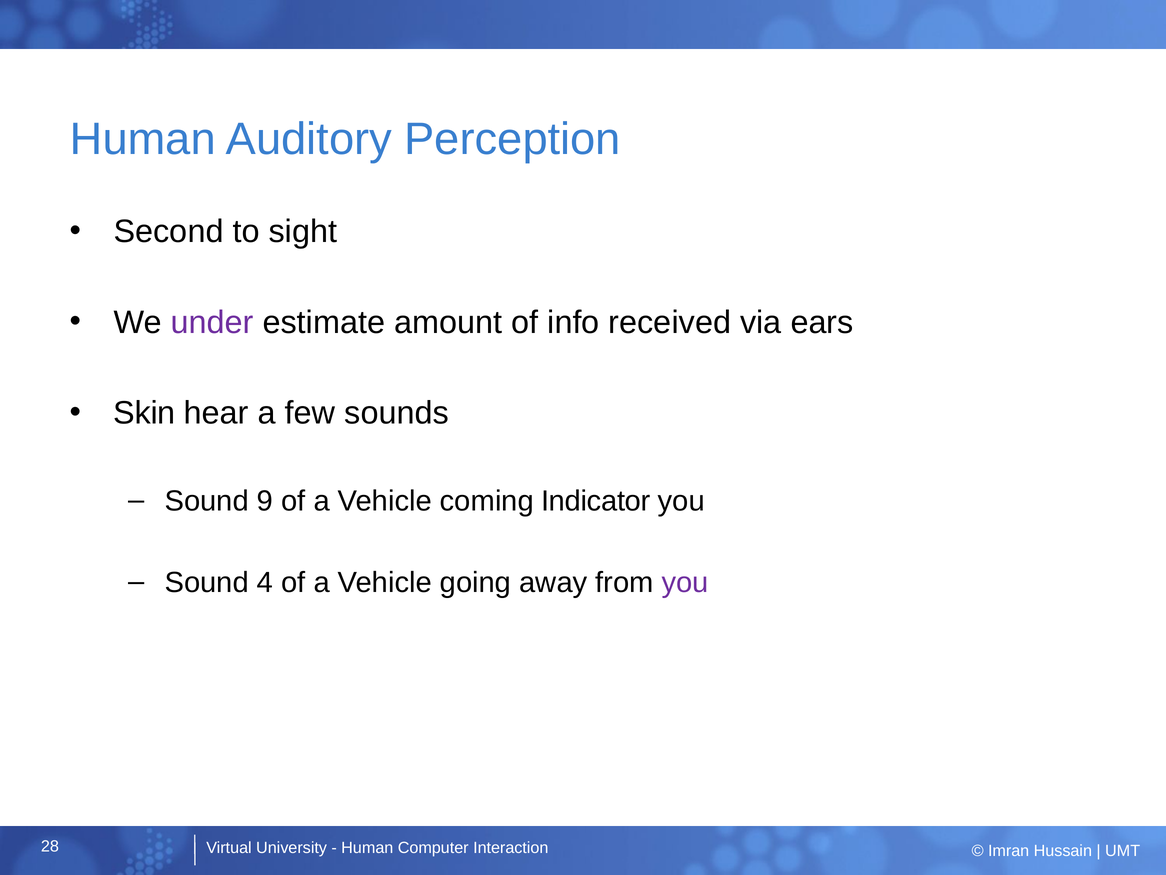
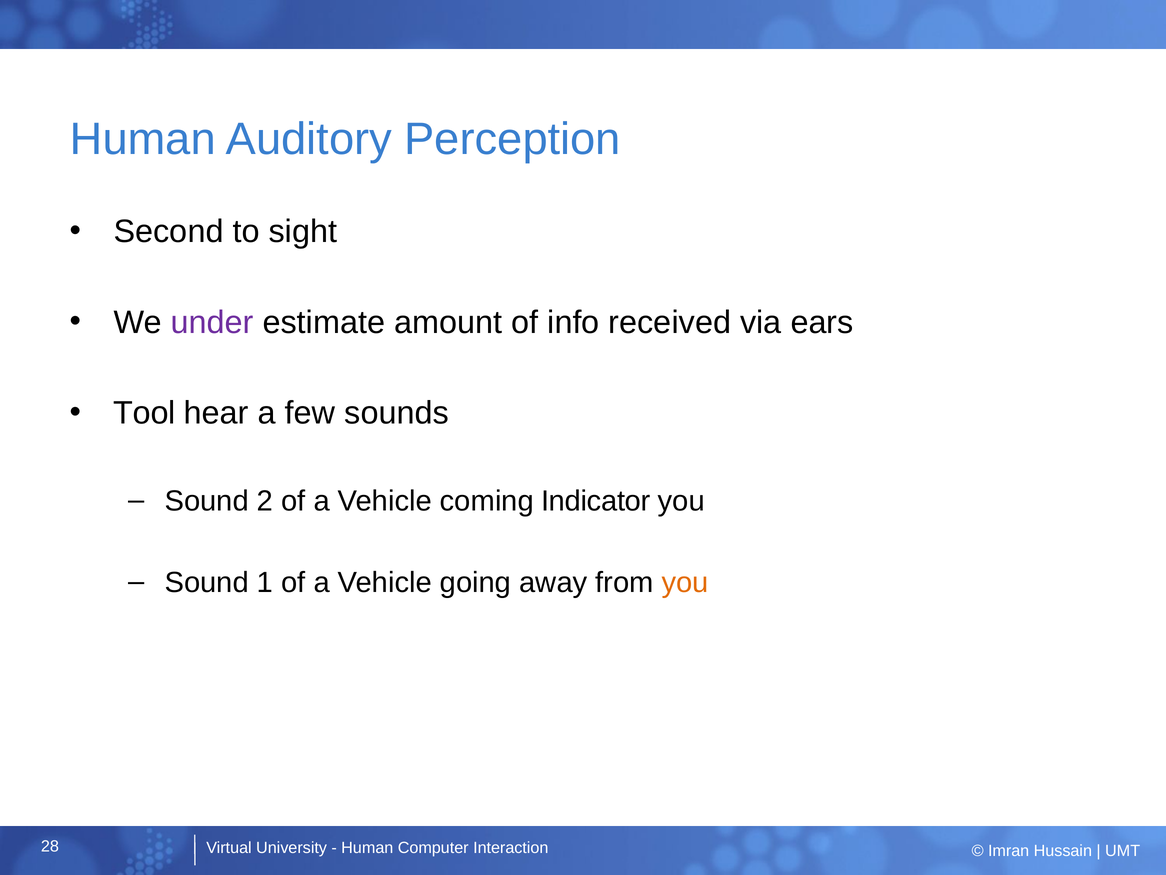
Skin: Skin -> Tool (144, 413)
9: 9 -> 2 (265, 501)
4: 4 -> 1 (265, 583)
you colour: purple -> orange (685, 583)
